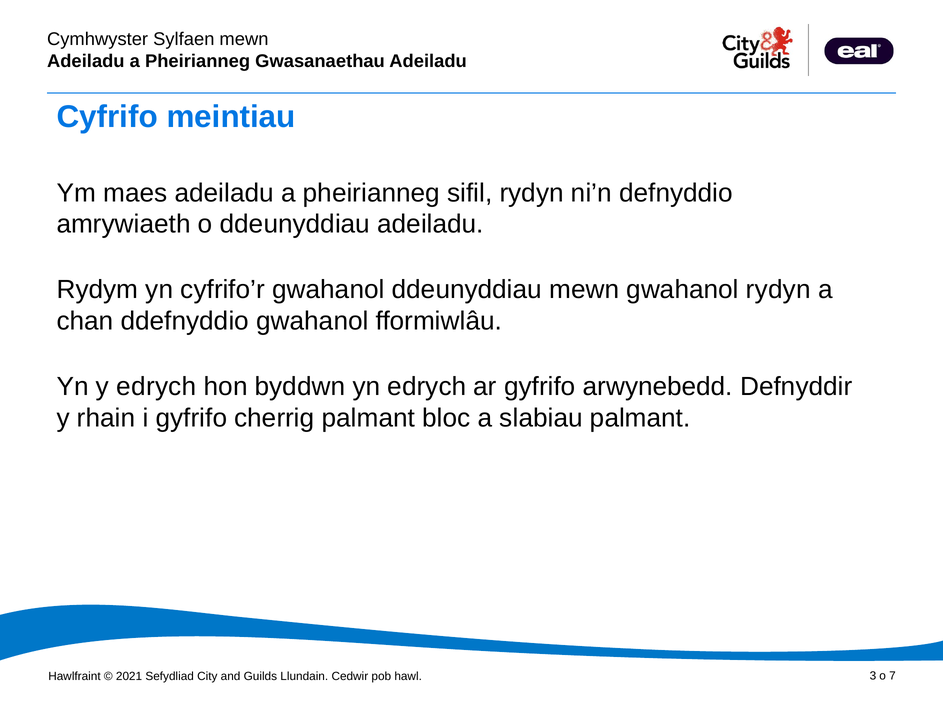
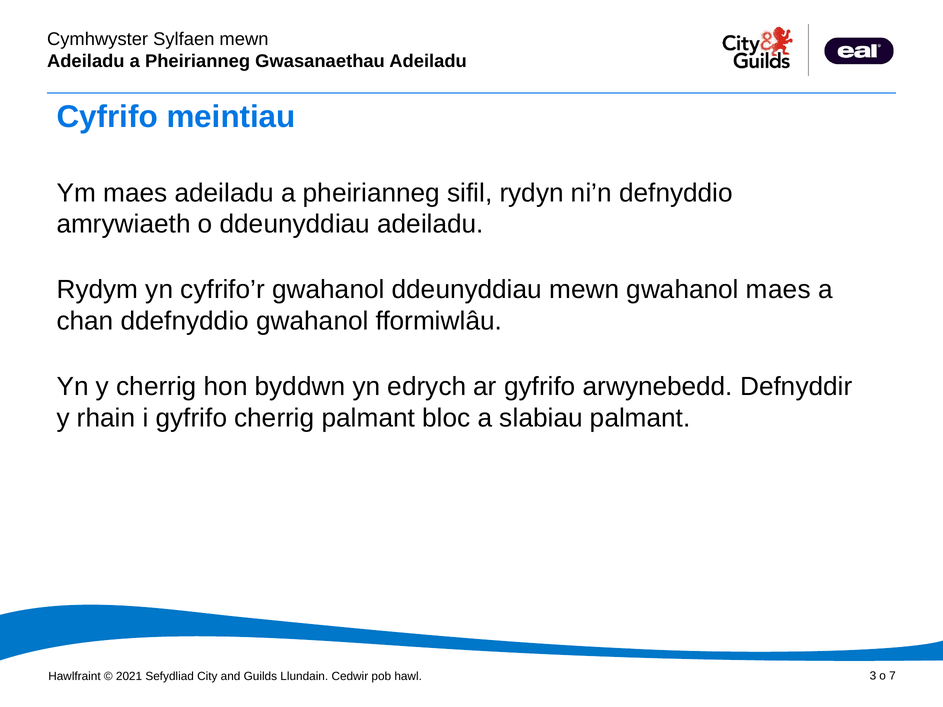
gwahanol rydyn: rydyn -> maes (778, 290)
y edrych: edrych -> cherrig (156, 387)
